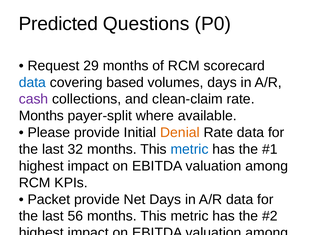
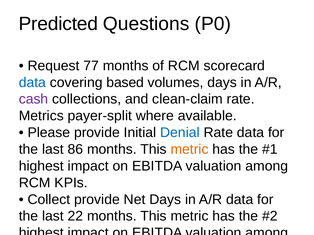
29: 29 -> 77 (91, 66)
Months: Months -> Metrics (41, 116)
Denial colour: orange -> blue (180, 133)
32: 32 -> 86 (75, 150)
metric colour: blue -> orange (190, 150)
Packet: Packet -> Collect (49, 200)
56: 56 -> 22 (75, 217)
